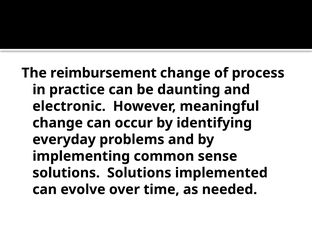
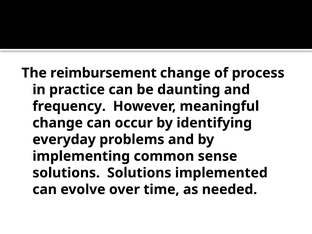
electronic: electronic -> frequency (69, 106)
